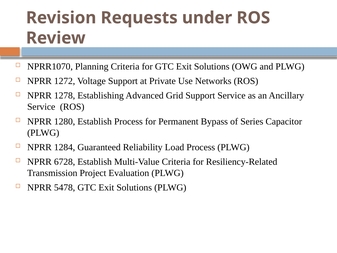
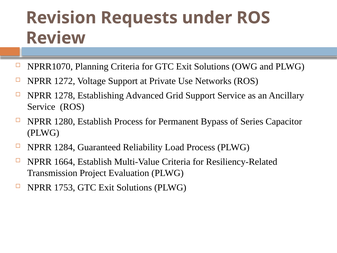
6728: 6728 -> 1664 (65, 162)
5478: 5478 -> 1753 (65, 187)
